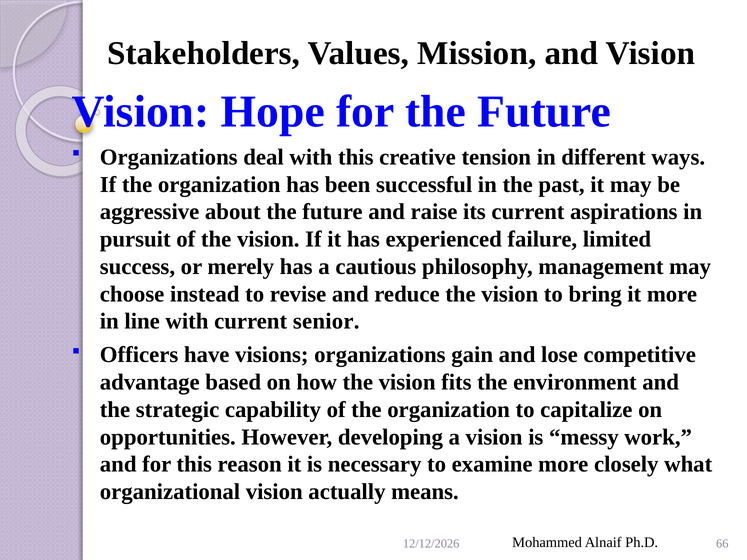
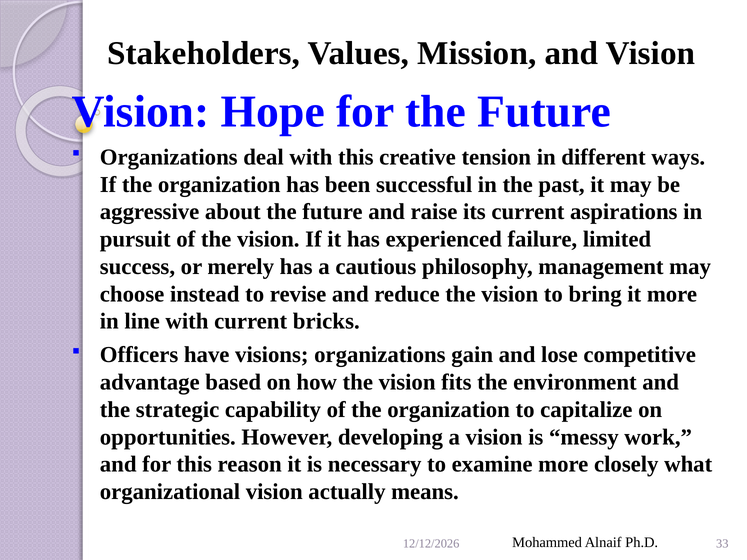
senior: senior -> bricks (326, 322)
66: 66 -> 33 (722, 544)
